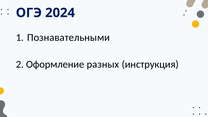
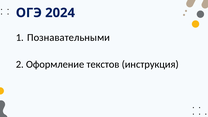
разных: разных -> текстов (103, 64)
